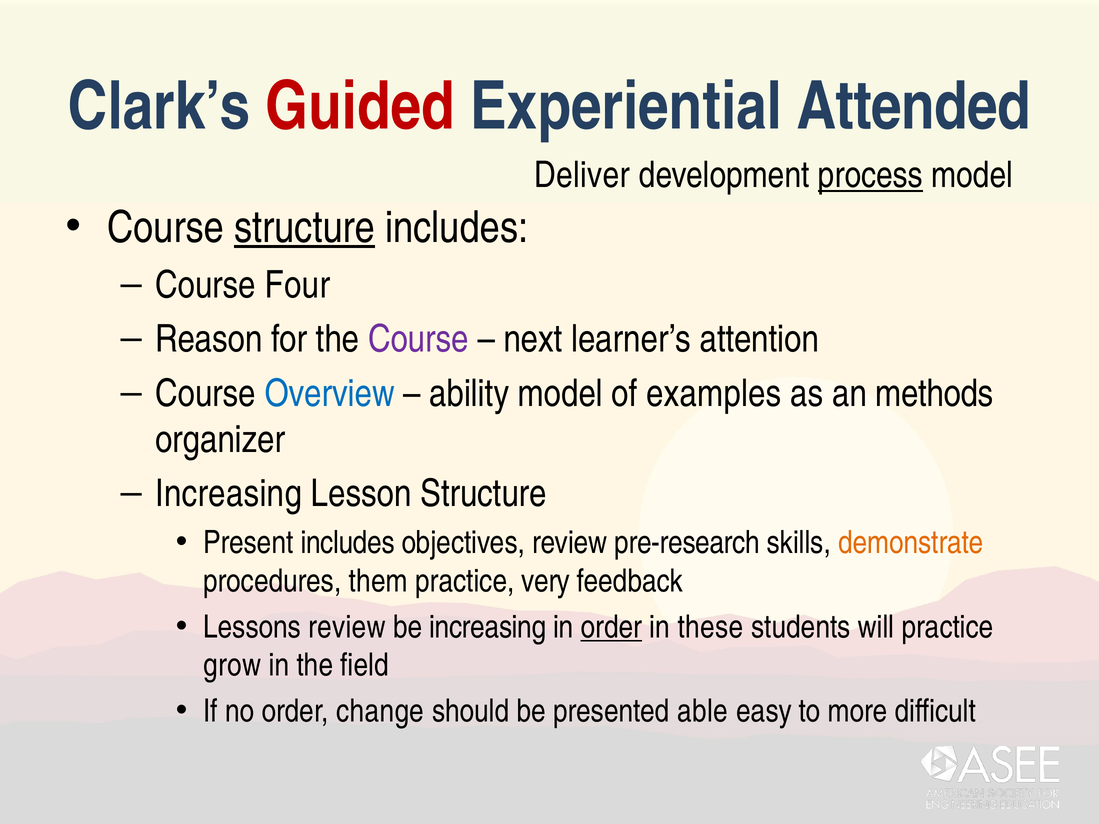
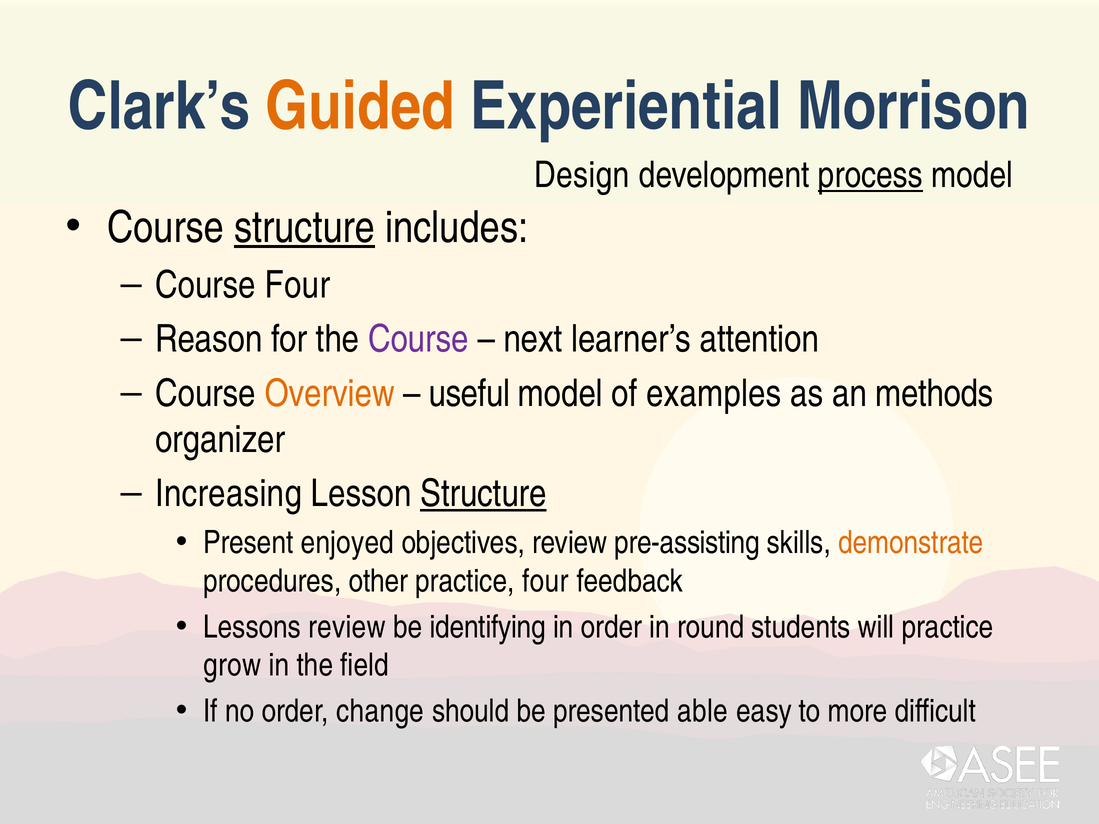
Guided colour: red -> orange (360, 106)
Attended: Attended -> Morrison (914, 106)
Deliver: Deliver -> Design (582, 175)
Overview colour: blue -> orange (330, 394)
ability: ability -> useful (469, 394)
Structure underline: none -> present (483, 494)
Present includes: includes -> enjoyed (347, 543)
pre-research: pre-research -> pre-assisting (687, 543)
them: them -> other (378, 581)
practice very: very -> four (545, 581)
be increasing: increasing -> identifying (488, 627)
order underline: present -> none (611, 627)
these: these -> round (711, 627)
